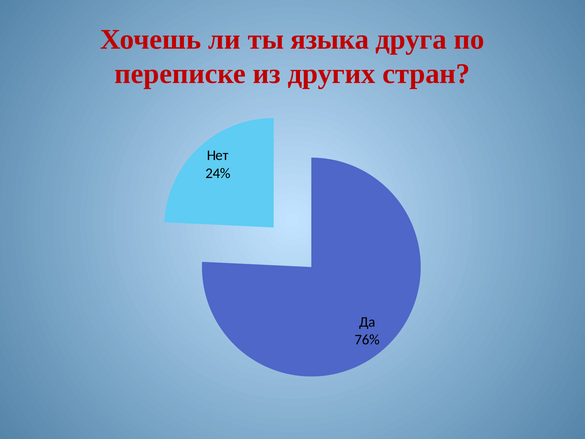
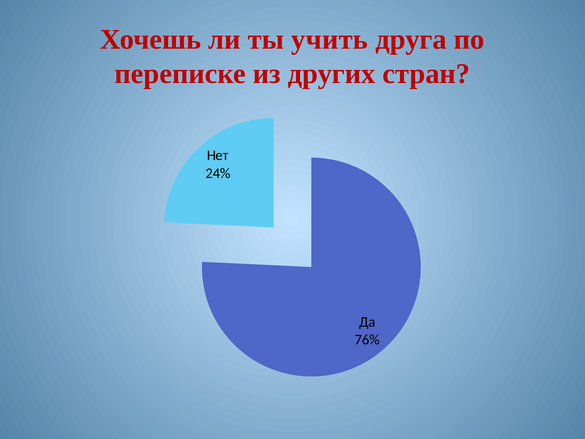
языка: языка -> учить (330, 40)
